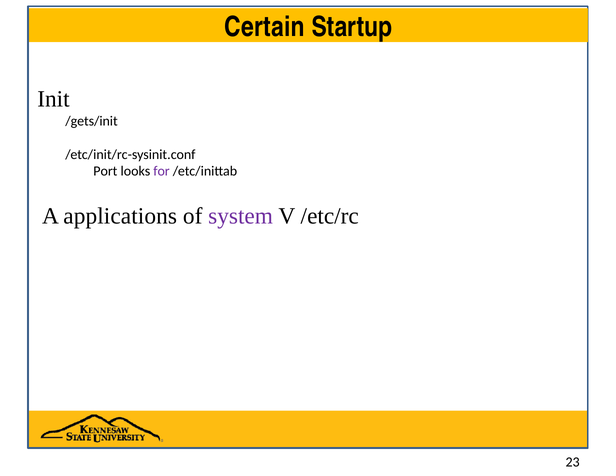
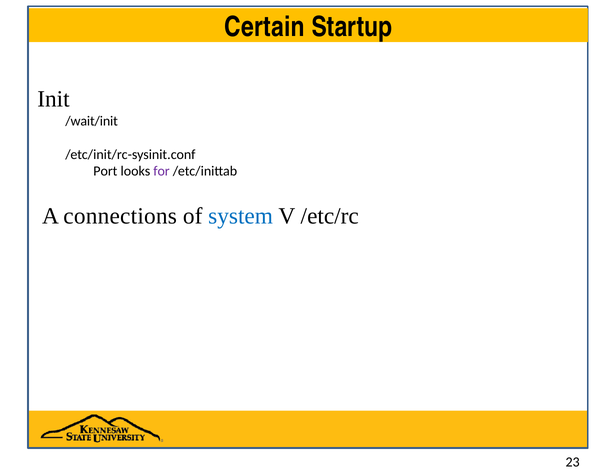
/gets/init: /gets/init -> /wait/init (92, 121)
applications: applications -> connections (120, 216)
system colour: purple -> blue (241, 216)
